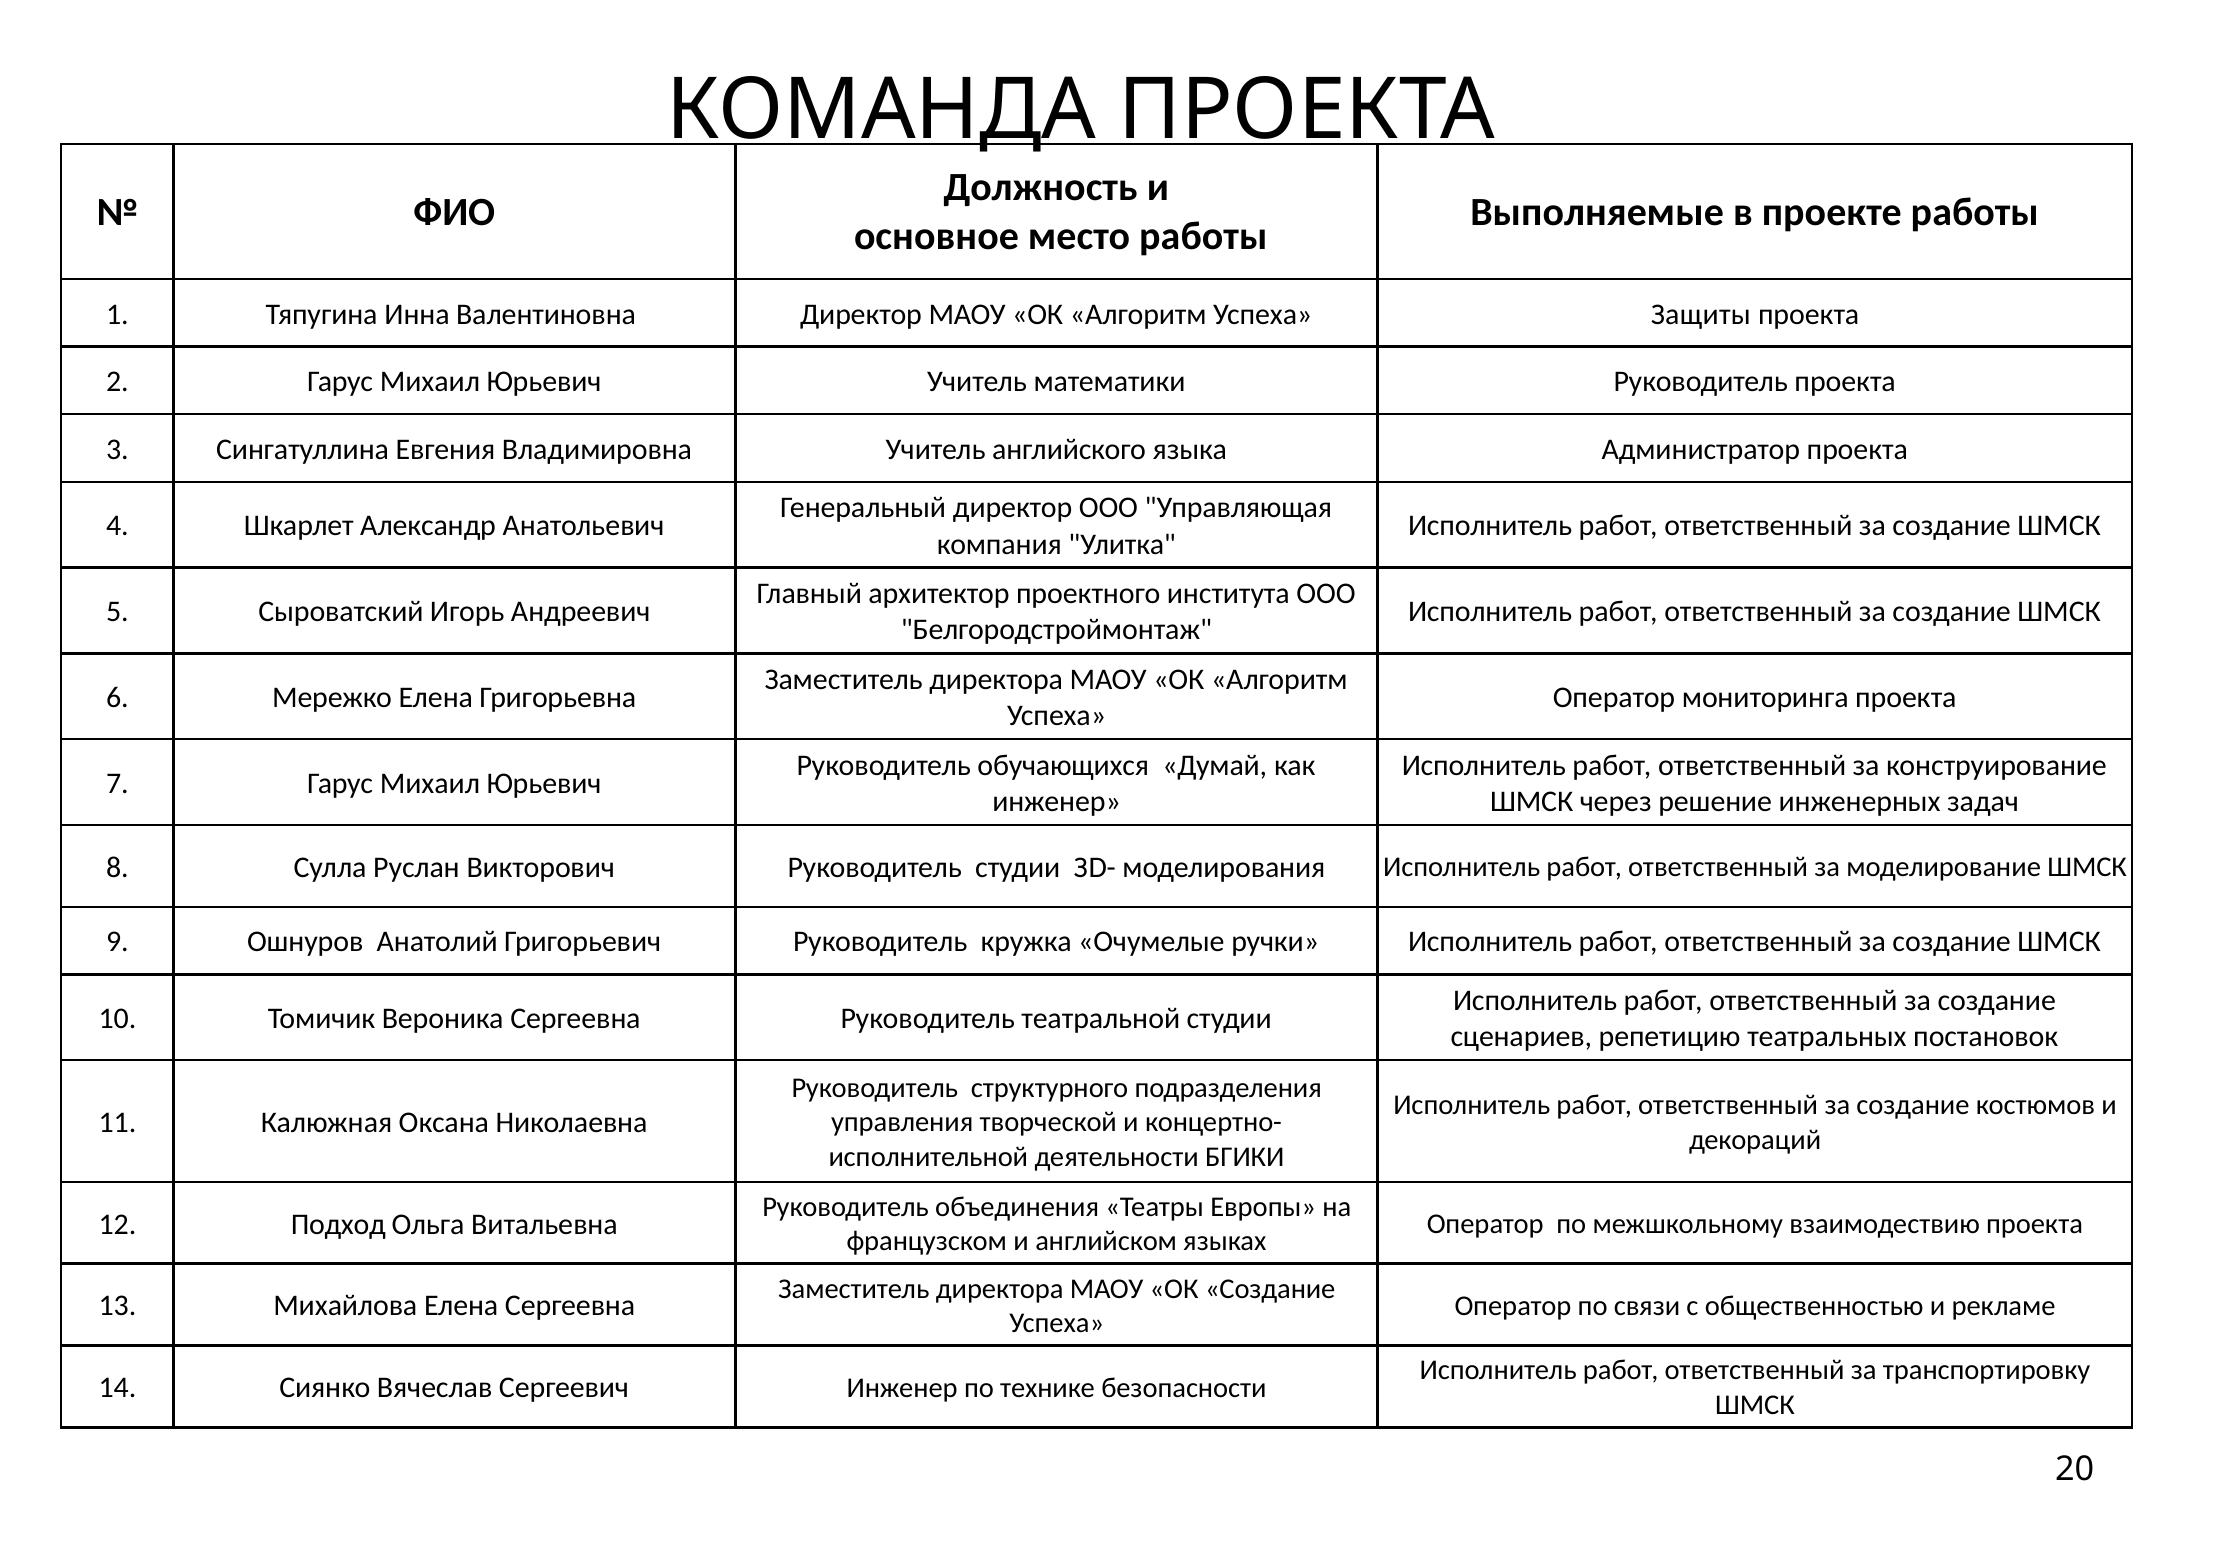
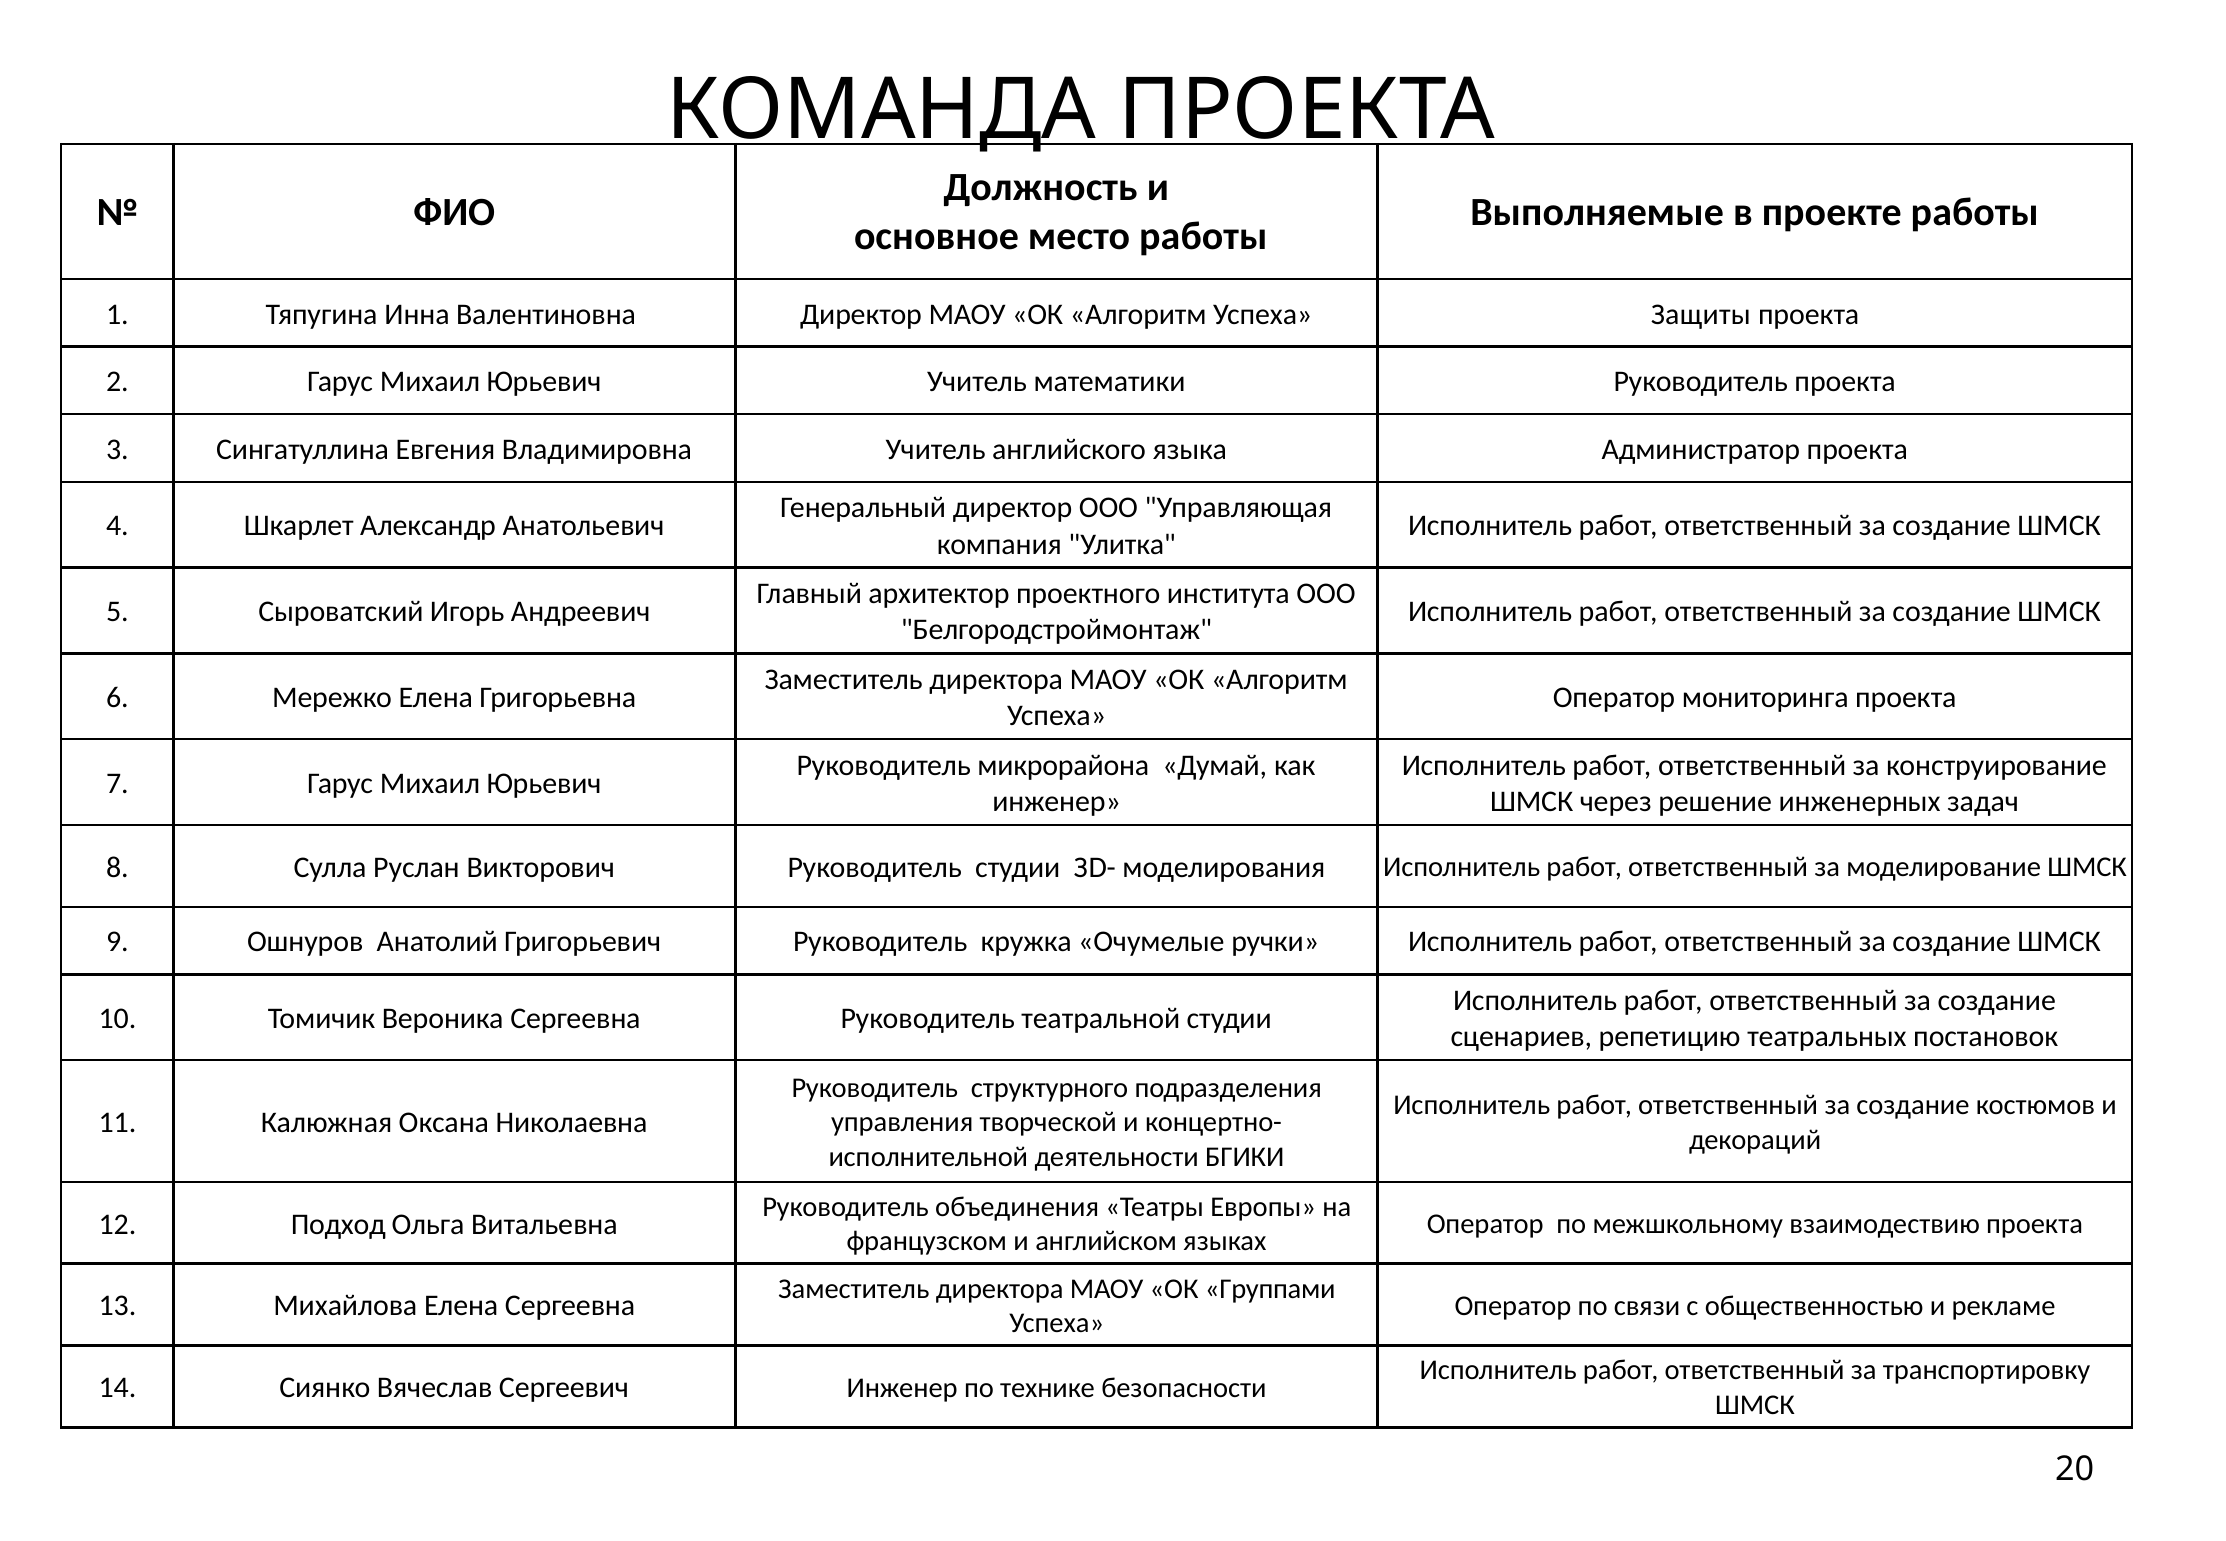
обучающихся: обучающихся -> микрорайона (1063, 765)
ОК Создание: Создание -> Группами (1270, 1289)
